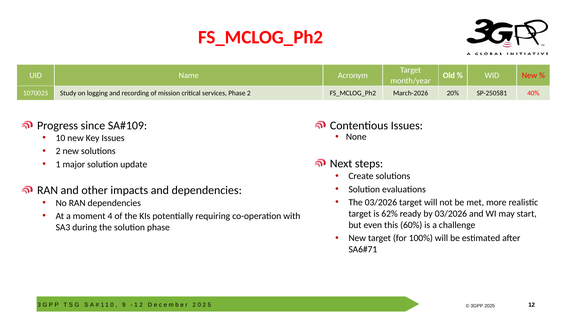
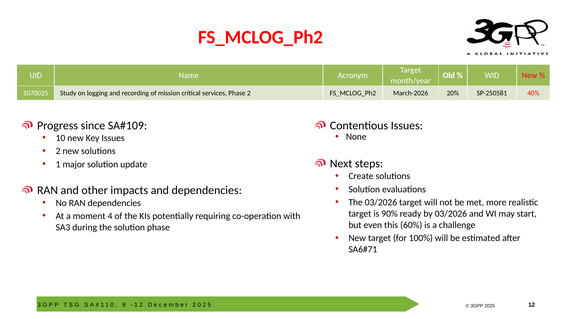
62%: 62% -> 90% (390, 214)
